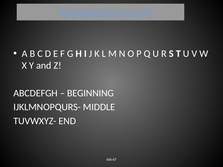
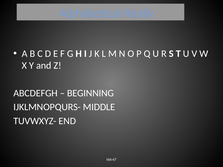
Could: Could -> Really (139, 13)
